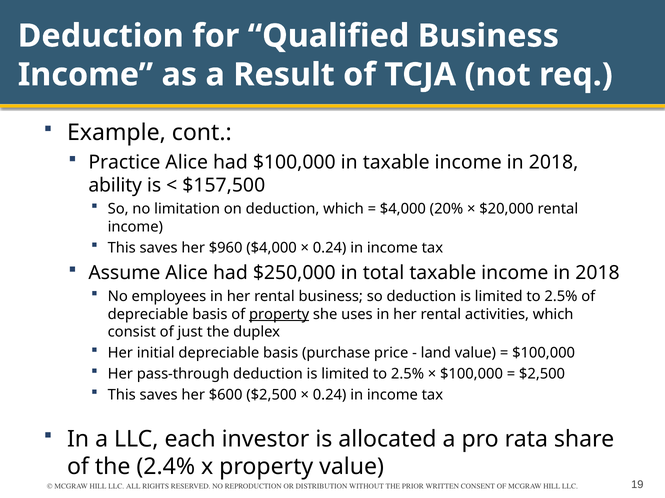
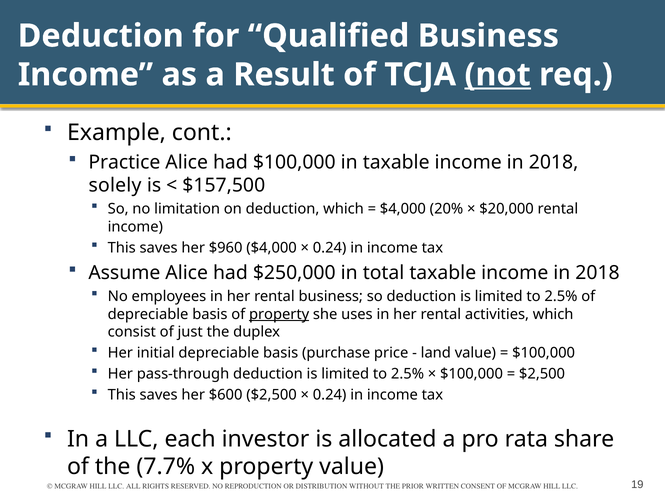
not underline: none -> present (498, 75)
ability: ability -> solely (115, 186)
2.4%: 2.4% -> 7.7% (166, 468)
